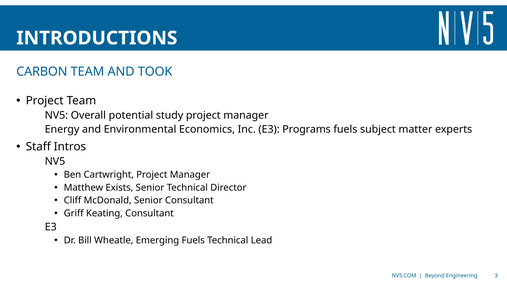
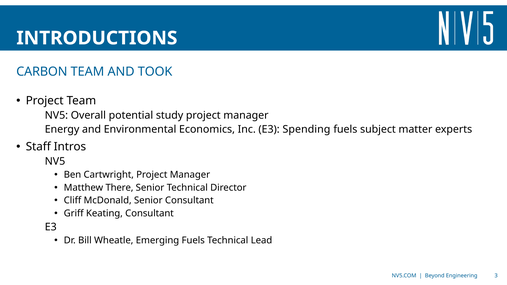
Programs: Programs -> Spending (306, 129)
Exists: Exists -> There (119, 188)
